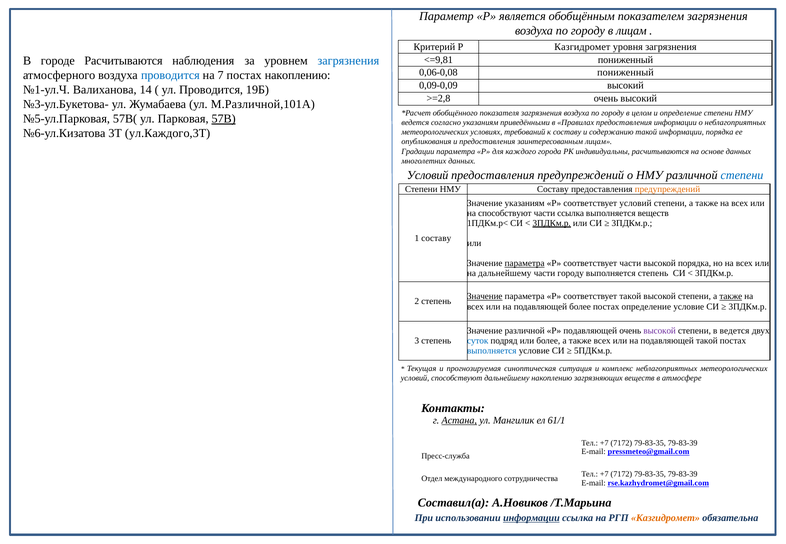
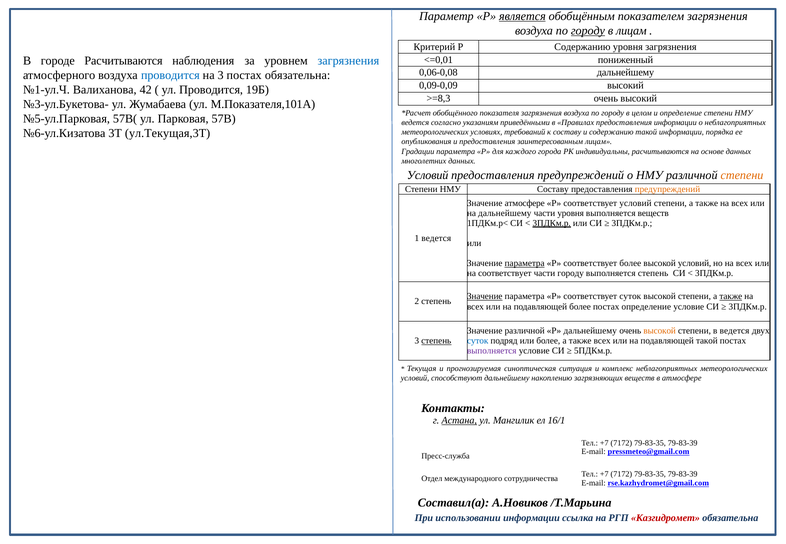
является underline: none -> present (522, 16)
городу underline: none -> present (588, 31)
Р Казгидромет: Казгидромет -> Содержанию (582, 47)
<=9,81: <=9,81 -> <=0,01 (438, 60)
0,06-0,08 пониженный: пониженный -> дальнейшему (626, 73)
на 7: 7 -> 3 (221, 75)
постах накоплению: накоплению -> обязательна (298, 75)
14: 14 -> 42 (146, 90)
>=2,8: >=2,8 -> >=8,3 (438, 99)
М.Различной,101А: М.Различной,101А -> М.Показателя,101А (263, 104)
57В underline: present -> none (224, 119)
ул.Каждого,3Т: ул.Каждого,3Т -> ул.Текущая,3Т (168, 133)
степени colour: blue -> orange (742, 175)
Значение указаниям: указаниям -> атмосфере (525, 203)
на способствуют: способствуют -> дальнейшему (505, 213)
части ссылка: ссылка -> уровня (571, 213)
1 составу: составу -> ведется (436, 238)
соответствует части: части -> более (630, 263)
высокой порядка: порядка -> условий (695, 263)
на дальнейшему: дальнейшему -> соответствует (505, 273)
соответствует такой: такой -> суток (630, 297)
Р подавляющей: подавляющей -> дальнейшему (590, 331)
высокой colour: purple -> orange (660, 331)
степень underline: none -> present (436, 341)
выполняется colour: blue -> purple (492, 351)
61/1: 61/1 -> 16/1 (556, 421)
информации underline: present -> none (531, 518)
Казгидромет colour: orange -> red (665, 518)
